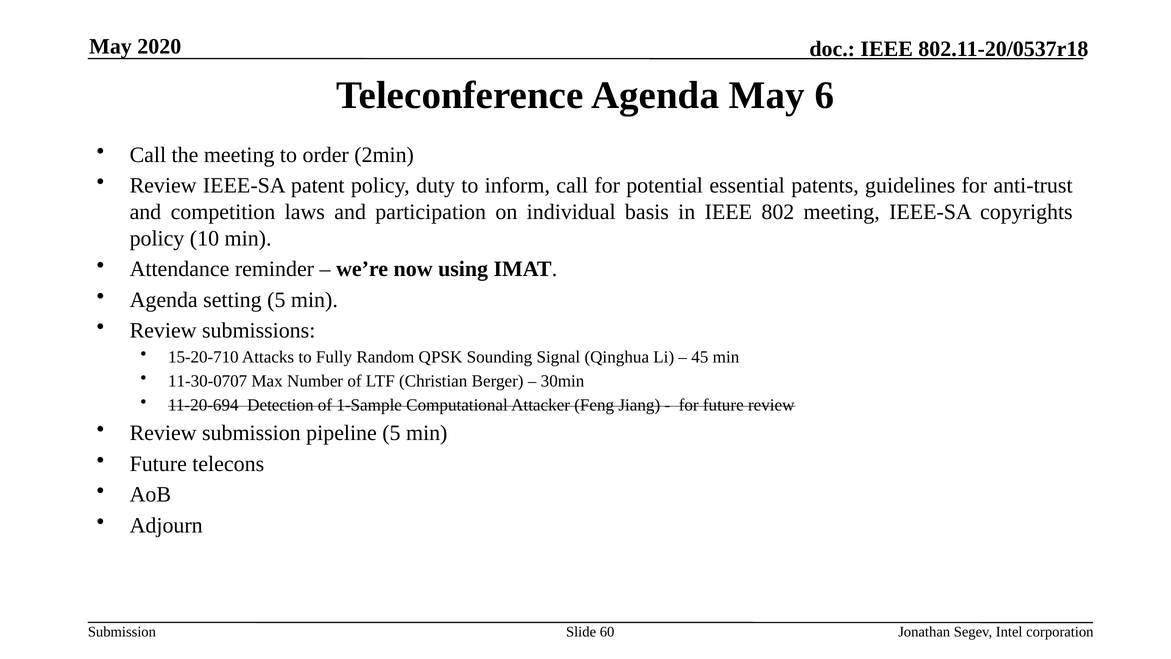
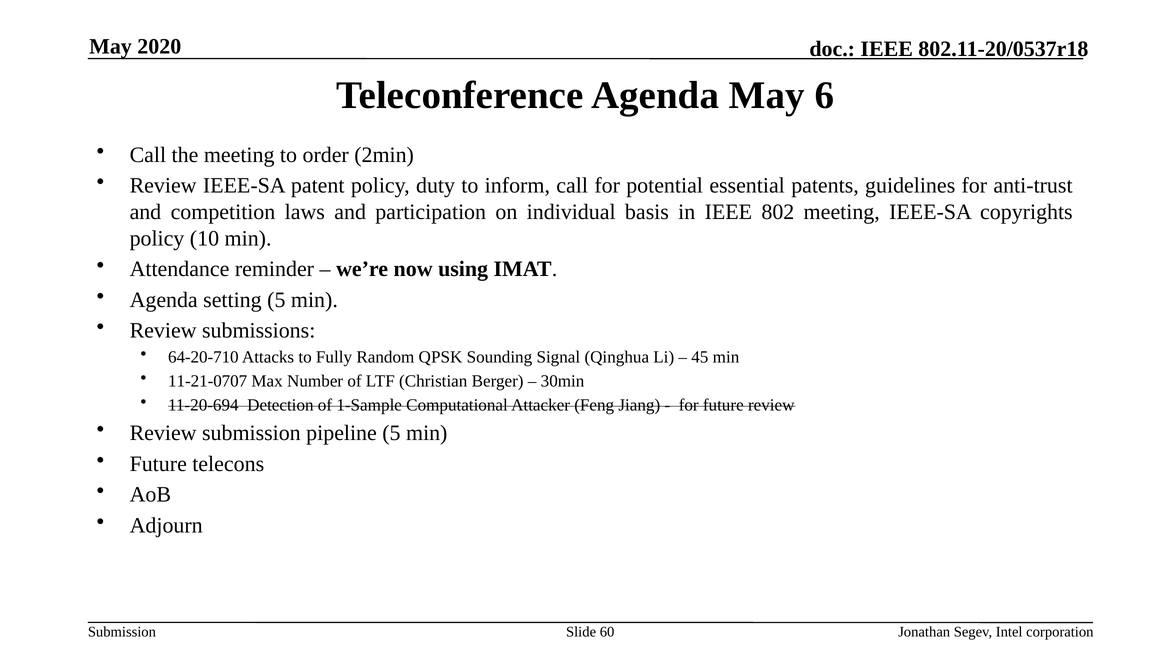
15-20-710: 15-20-710 -> 64-20-710 (203, 357)
11-30-0707: 11-30-0707 -> 11-21-0707 (208, 381)
